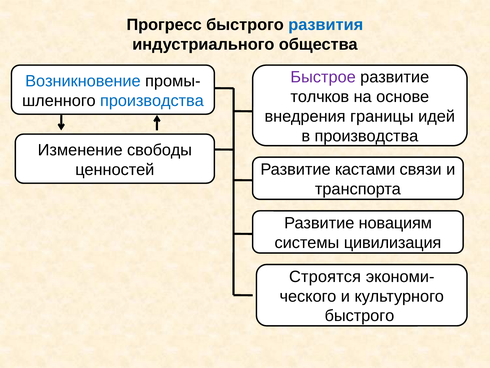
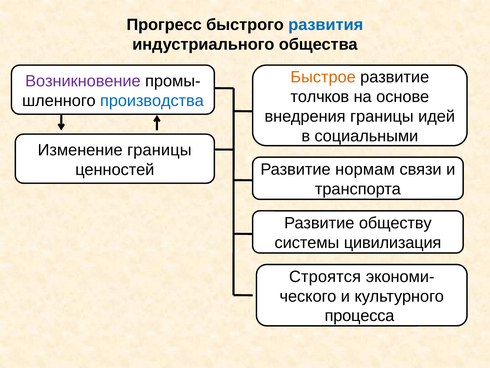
Быстрое colour: purple -> orange (323, 77)
Возникновение colour: blue -> purple (83, 81)
в производства: производства -> социальными (366, 136)
Изменение свободы: свободы -> границы (159, 150)
кастами: кастами -> нормам (365, 169)
новациям: новациям -> обществу (395, 223)
быстрого: быстрого -> процесса (360, 316)
